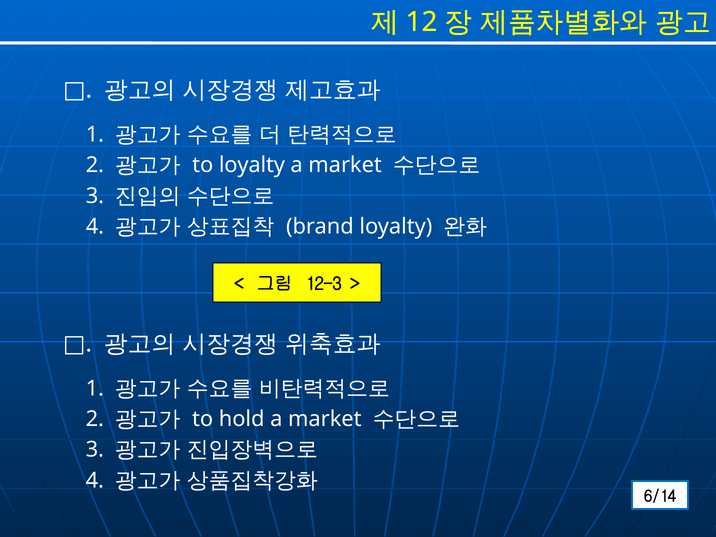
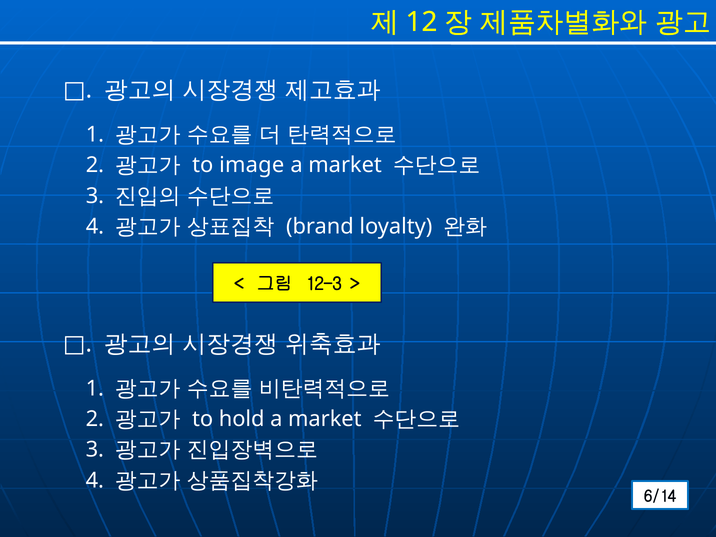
to loyalty: loyalty -> image (252, 165)
